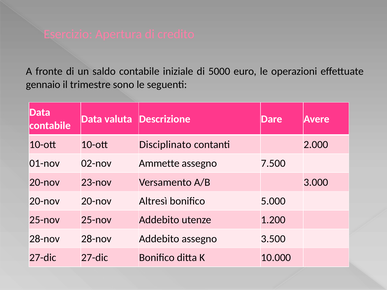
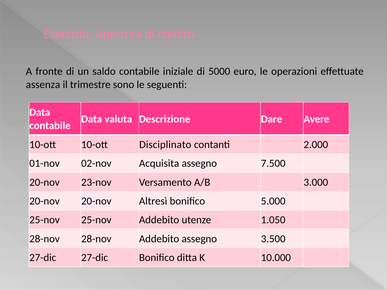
gennaio: gennaio -> assenza (43, 85)
Ammette: Ammette -> Acquisita (159, 164)
1.200: 1.200 -> 1.050 (273, 220)
